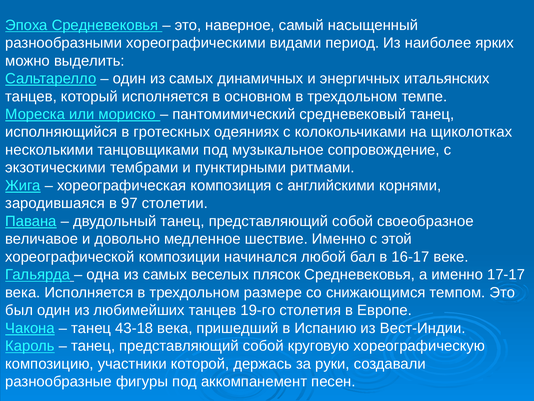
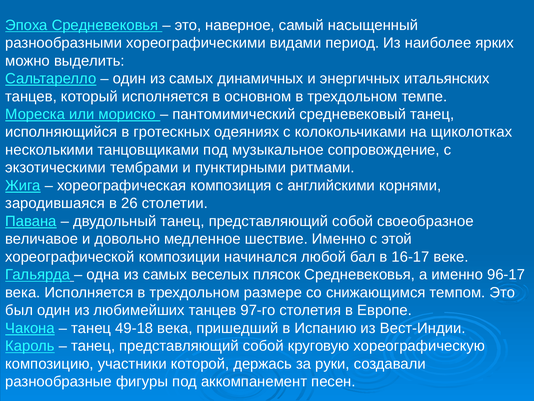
97: 97 -> 26 (129, 203)
17-17: 17-17 -> 96-17 (506, 274)
19-го: 19-го -> 97-го (258, 310)
43-18: 43-18 -> 49-18 (134, 328)
